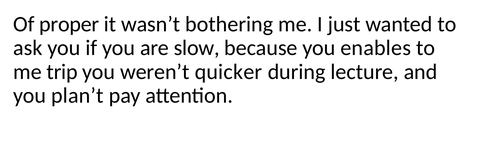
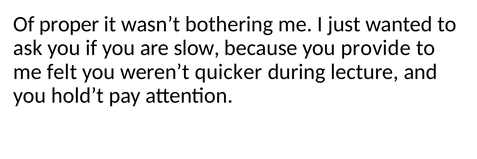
enables: enables -> provide (376, 48)
trip: trip -> felt (62, 72)
plan’t: plan’t -> hold’t (78, 96)
